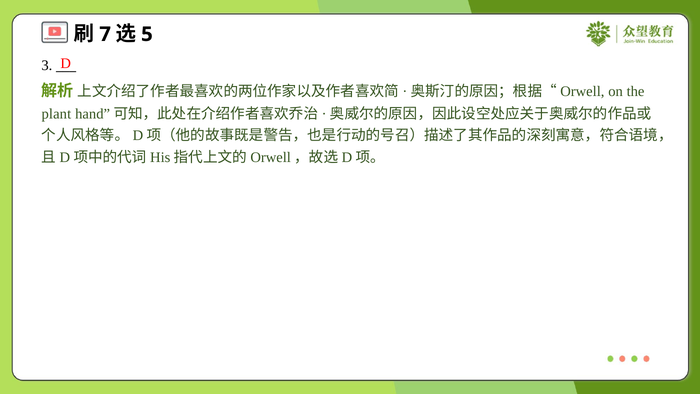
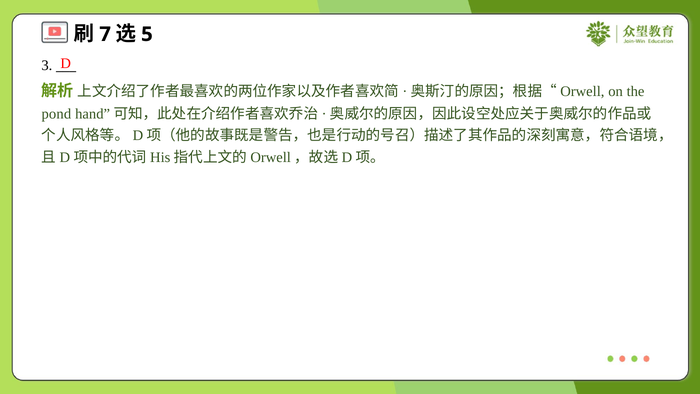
plant: plant -> pond (56, 114)
